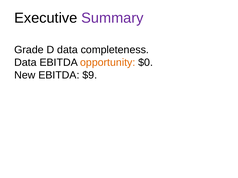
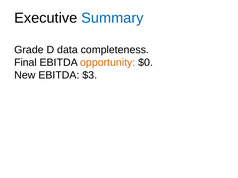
Summary colour: purple -> blue (112, 18)
Data: Data -> Final (25, 63)
$9: $9 -> $3 (90, 75)
